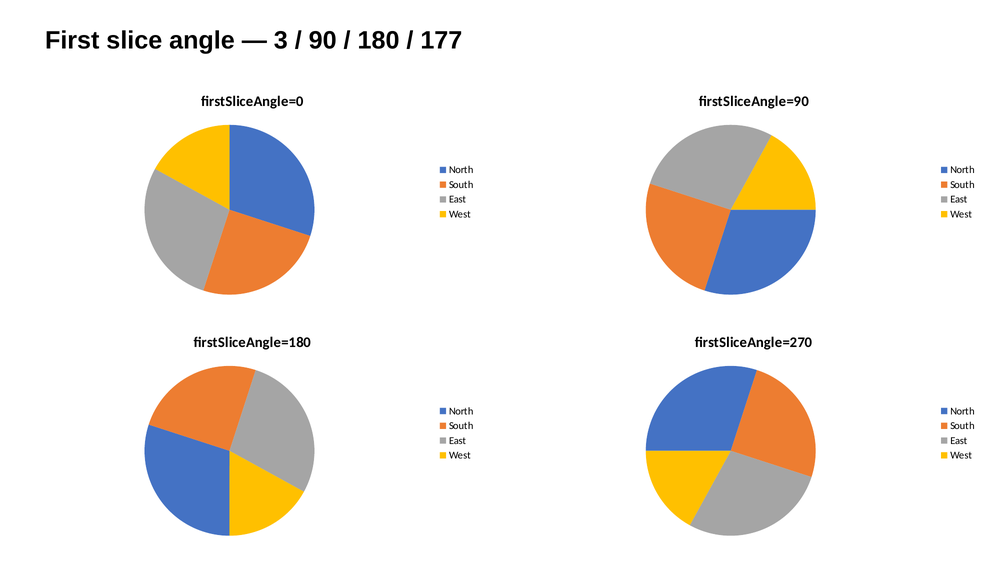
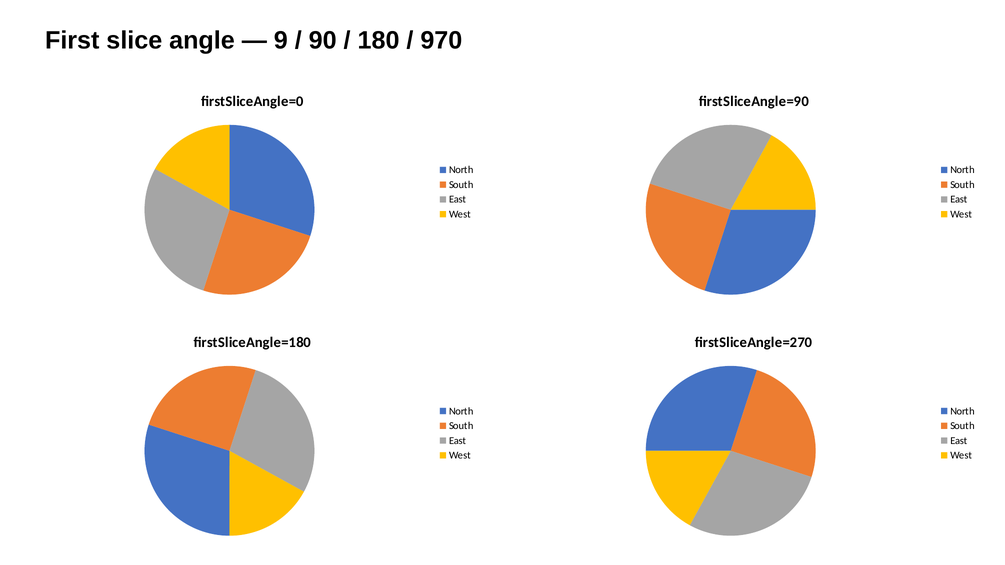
3: 3 -> 9 (281, 41)
177: 177 -> 970 (441, 41)
